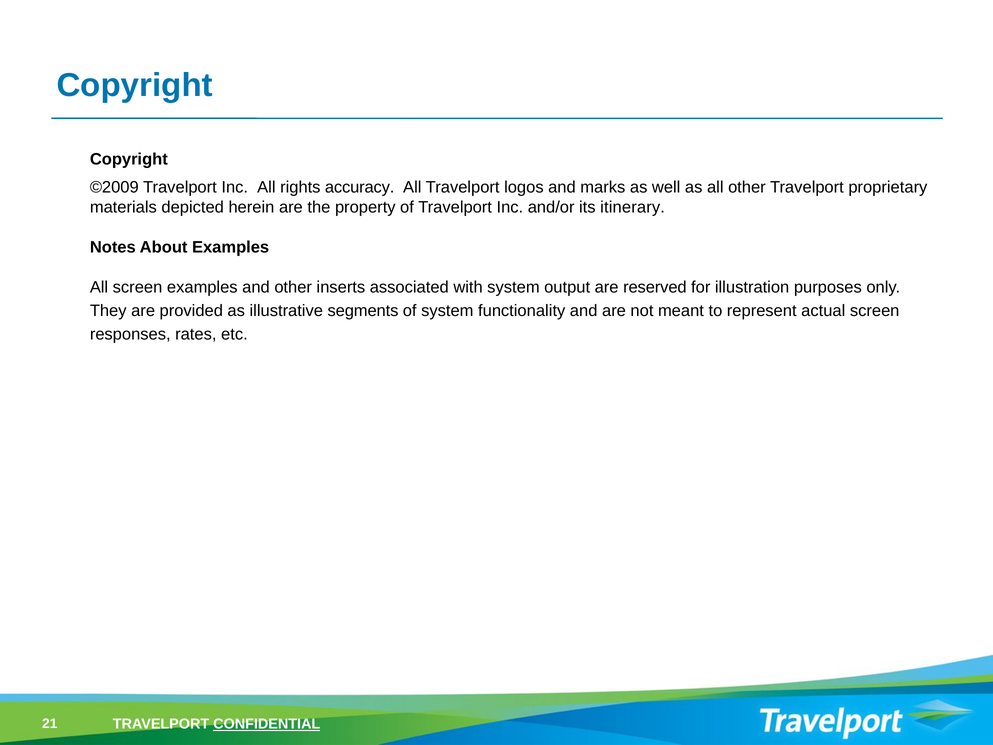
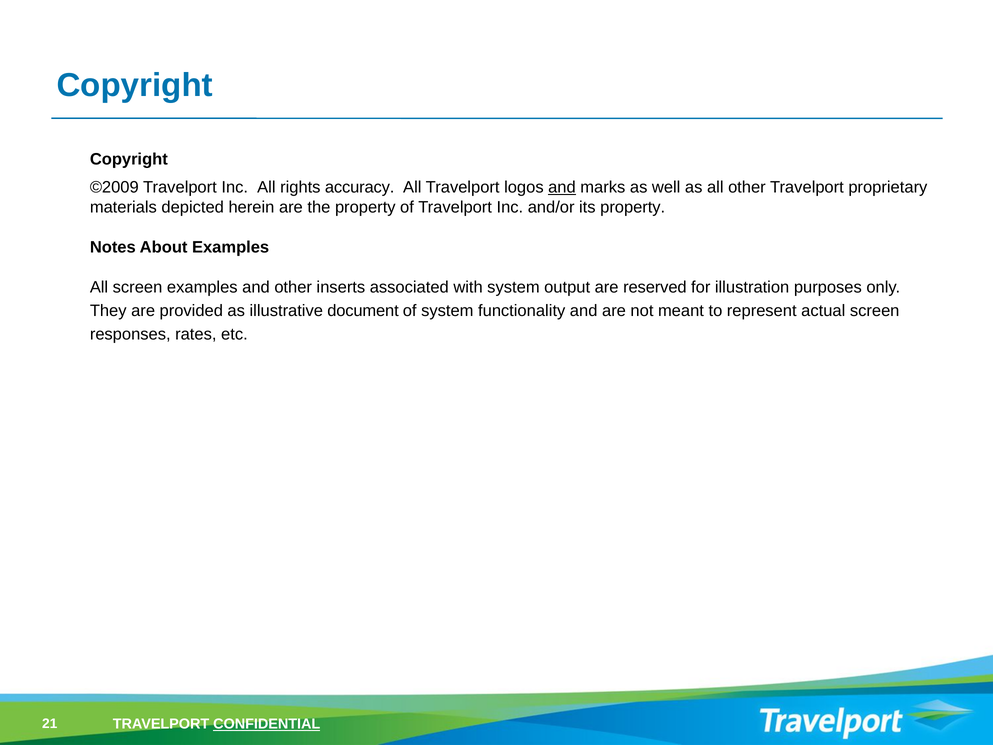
and underline: none -> present (562, 187)
its itinerary: itinerary -> property (633, 207)
segments: segments -> document (363, 311)
